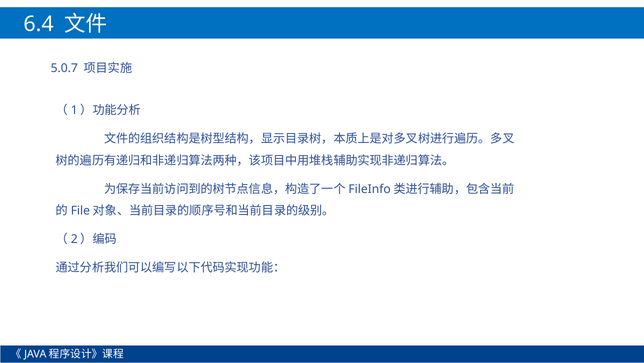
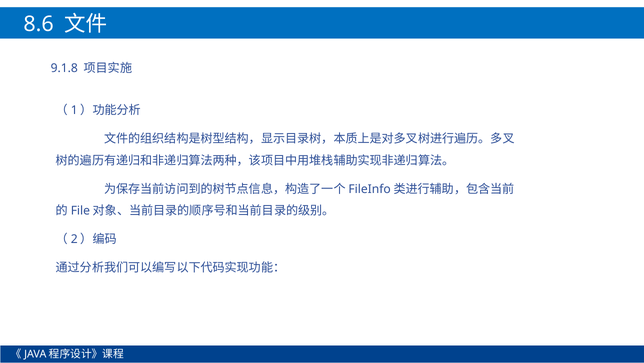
6.4: 6.4 -> 8.6 (39, 24)
5.0.7: 5.0.7 -> 9.1.8 (64, 68)
